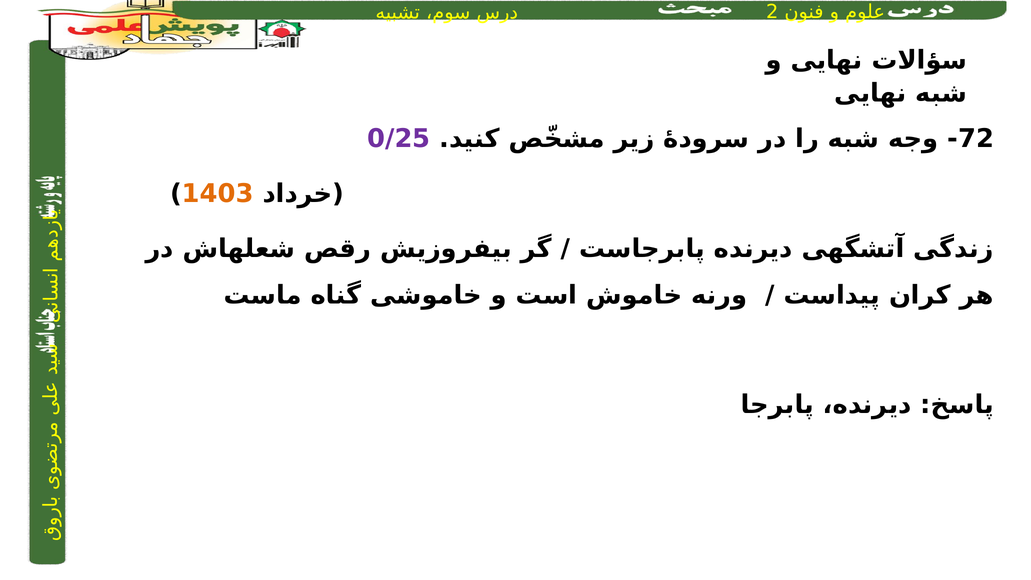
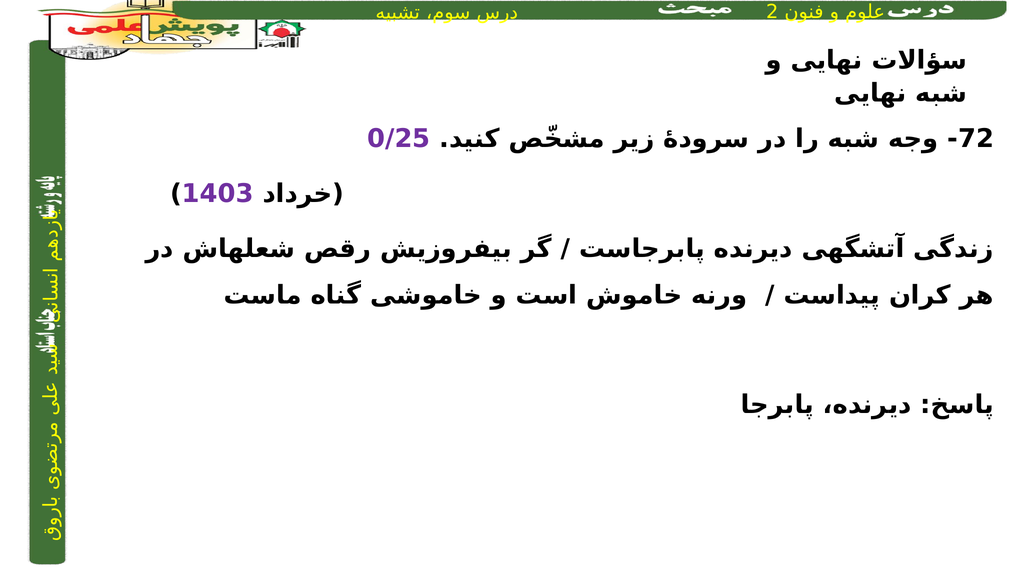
1403 colour: orange -> purple (218, 194)
